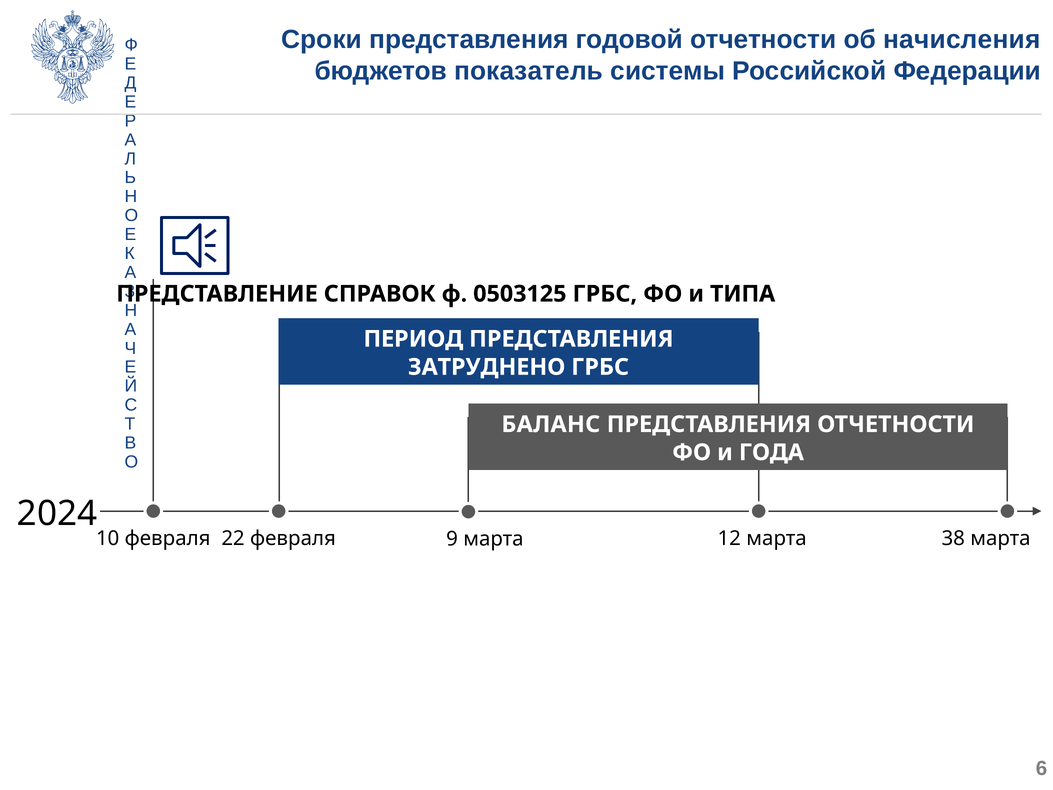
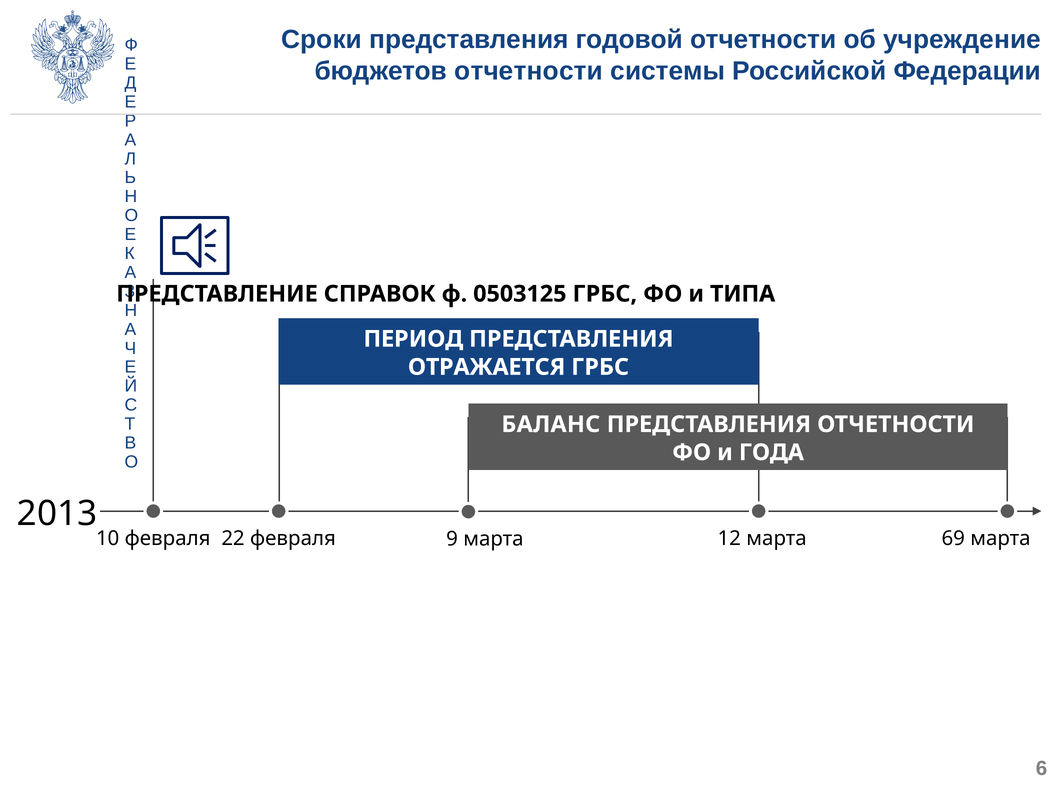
начисления: начисления -> учреждение (962, 39)
бюджетов показатель: показатель -> отчетности (529, 71)
ЗАТРУДНЕНО: ЗАТРУДНЕНО -> ОТРАЖАЕТСЯ (487, 367)
2024: 2024 -> 2013 (57, 513)
38: 38 -> 69 (953, 538)
